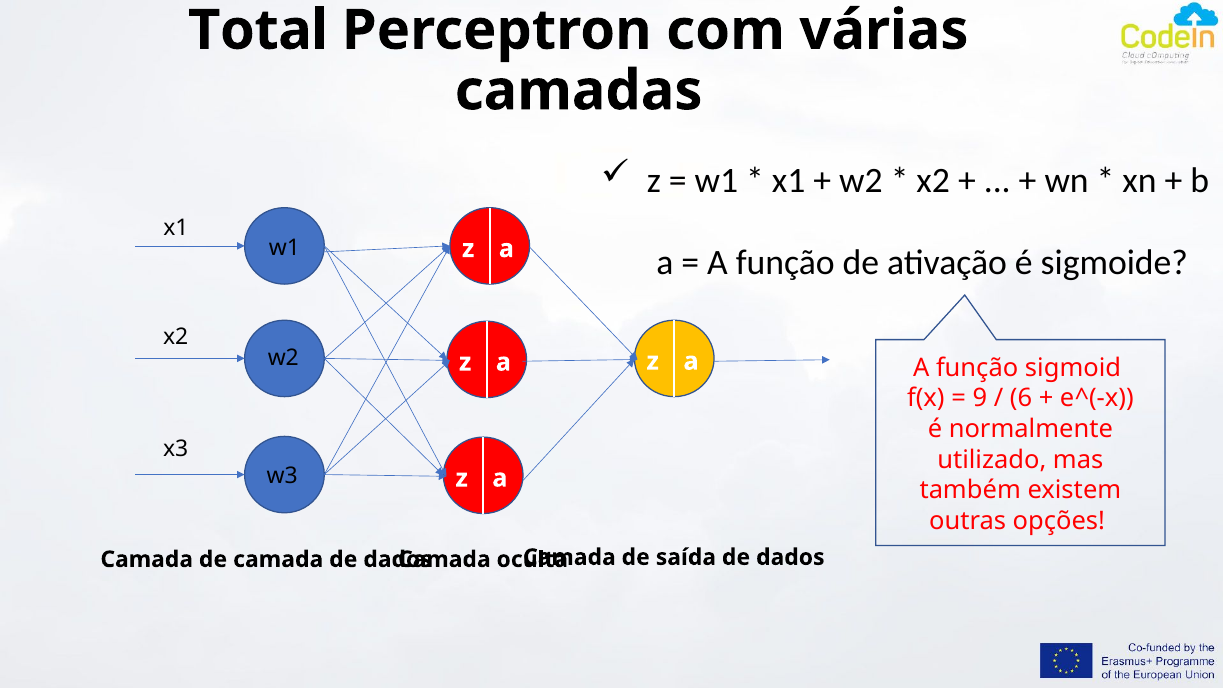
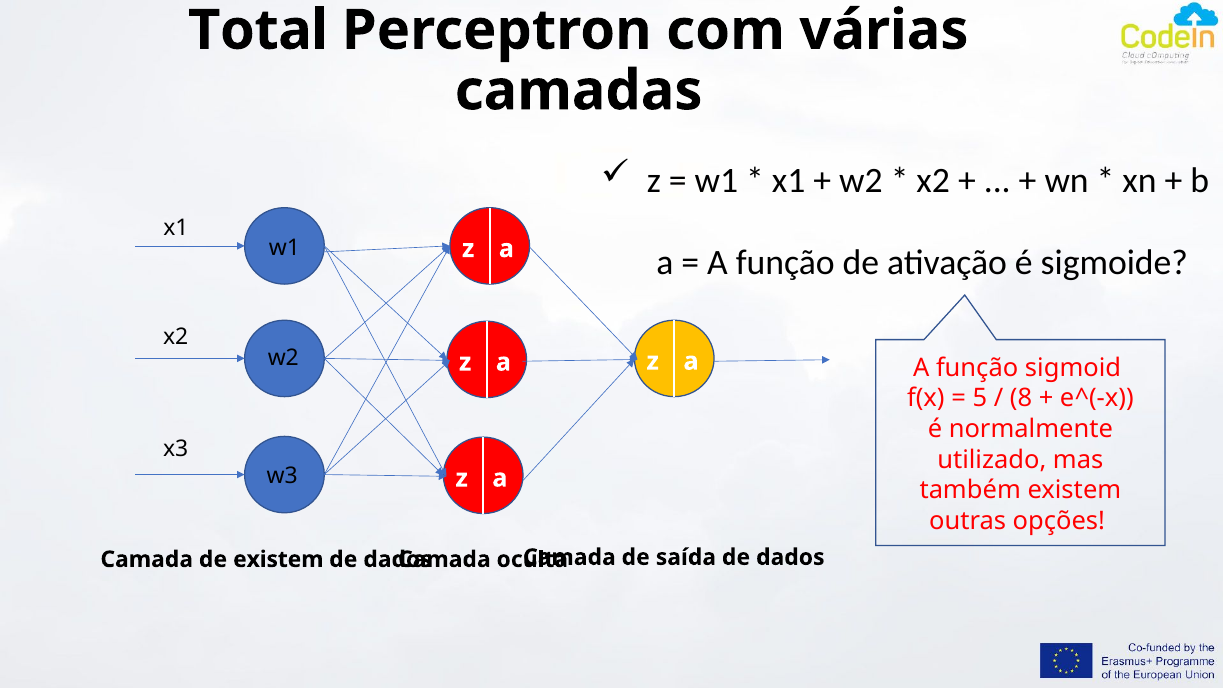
9: 9 -> 5 (980, 398)
6: 6 -> 8 (1021, 398)
de camada: camada -> existem (278, 559)
